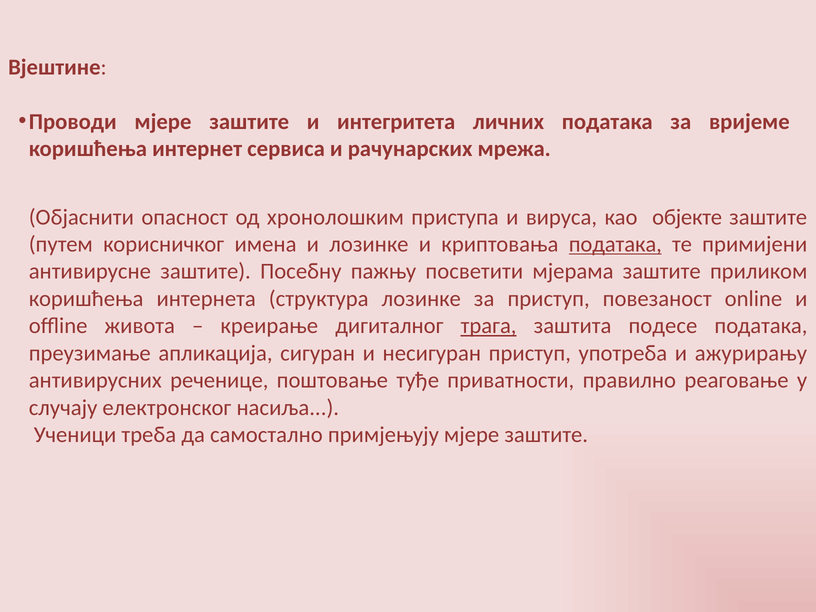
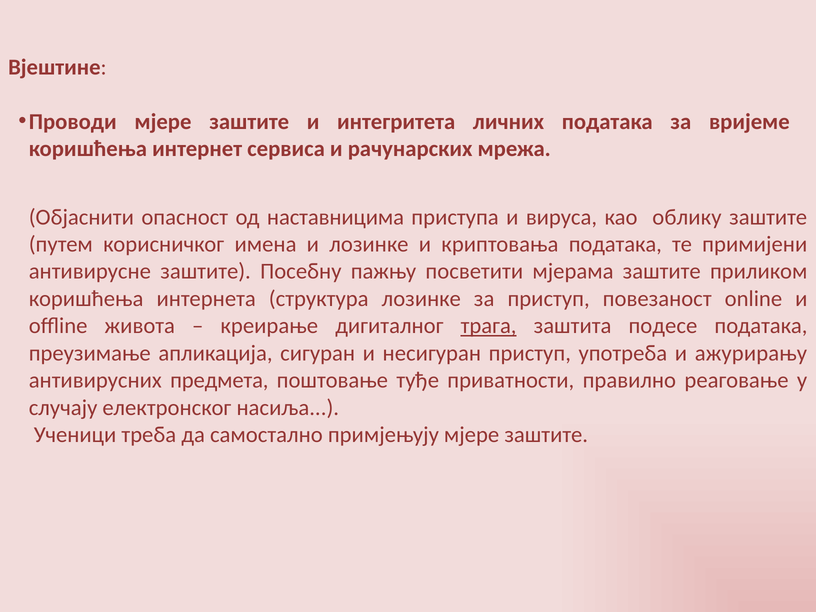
хронолошким: хронолошким -> наставницима (336, 217)
објекте: објекте -> облику (687, 217)
података underline: present -> none (615, 244)
реченице: реченице -> предмета (219, 380)
